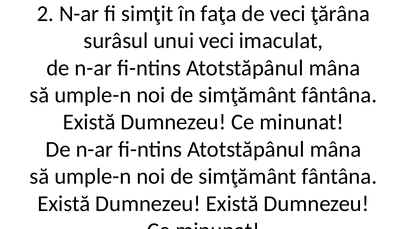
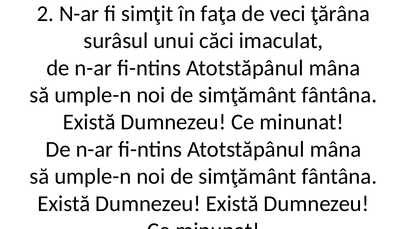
unui veci: veci -> căci (217, 41)
